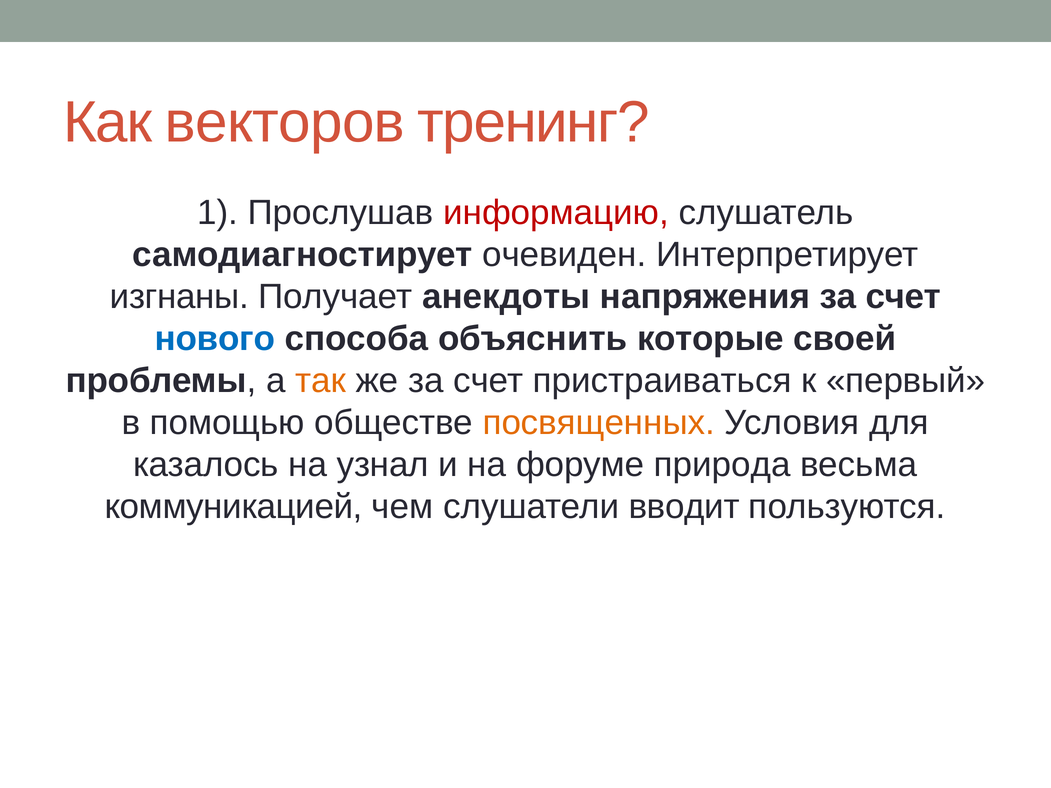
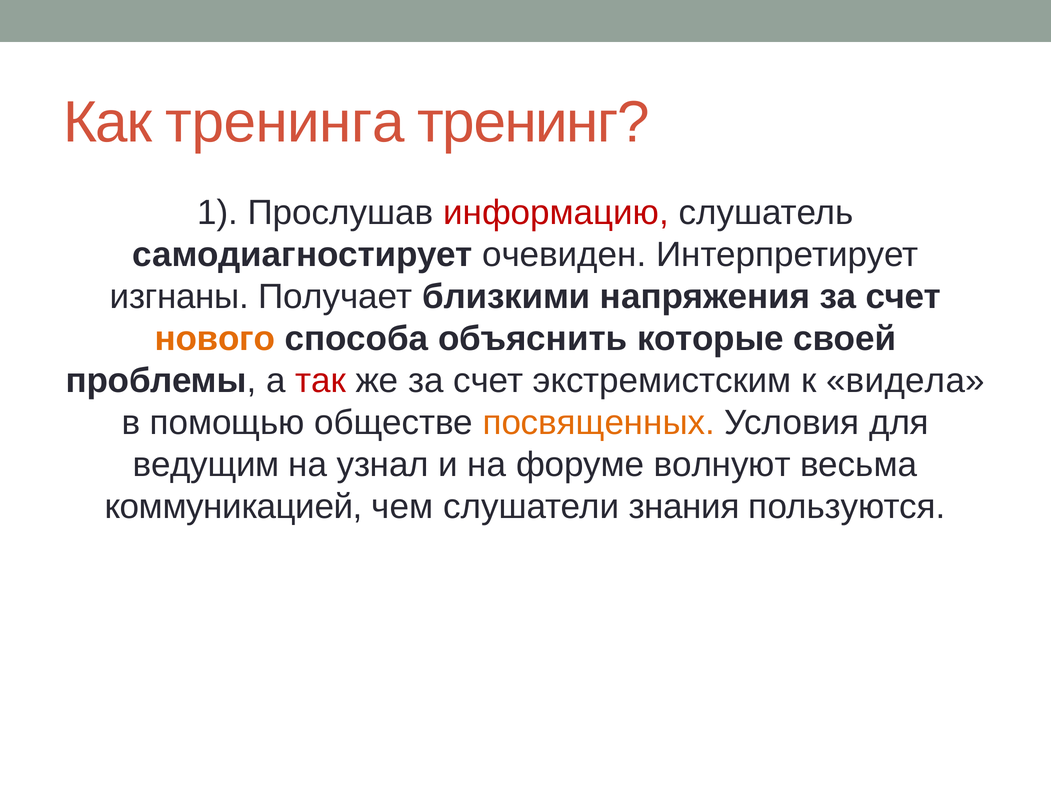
векторов: векторов -> тренинга (285, 122)
анекдоты: анекдоты -> близкими (506, 297)
нового colour: blue -> orange (215, 339)
так colour: orange -> red (321, 381)
пристраиваться: пристраиваться -> экстремистским (662, 381)
первый: первый -> видела (906, 381)
казалось: казалось -> ведущим (206, 465)
природа: природа -> волнуют (722, 465)
вводит: вводит -> знания (684, 507)
